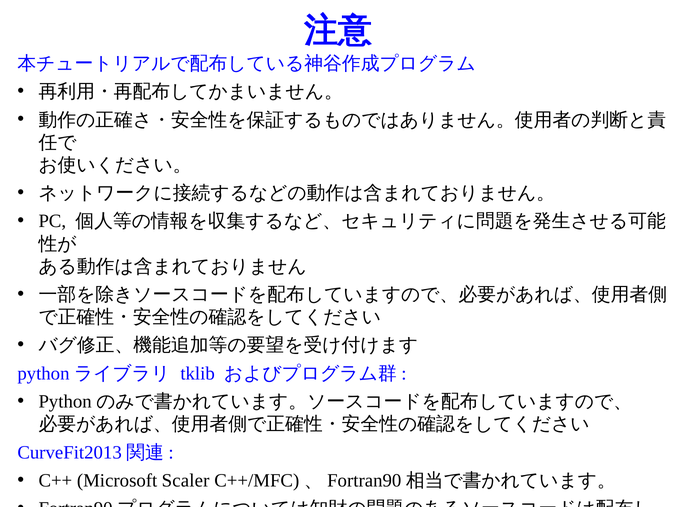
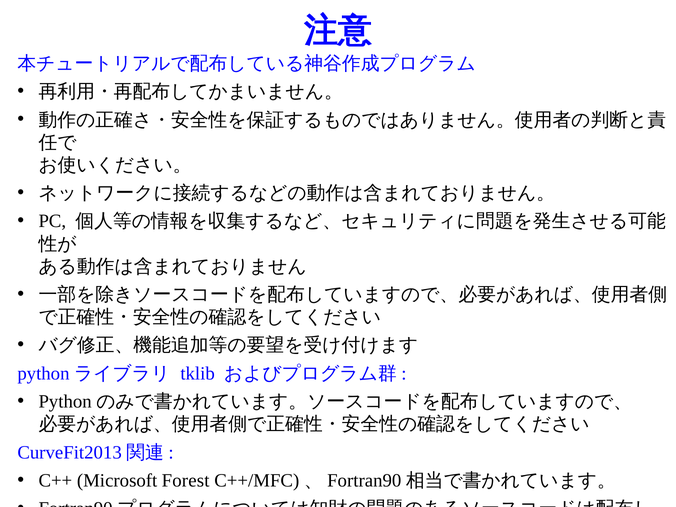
Scaler: Scaler -> Forest (186, 481)
